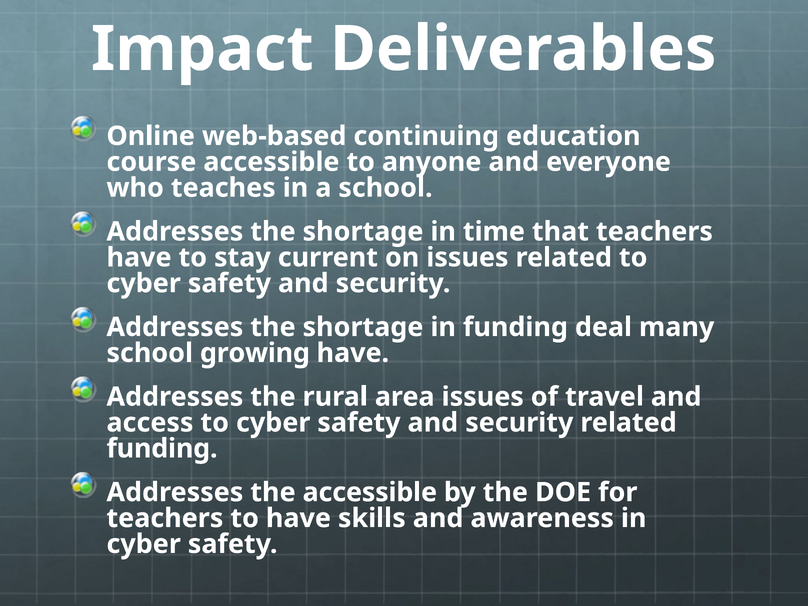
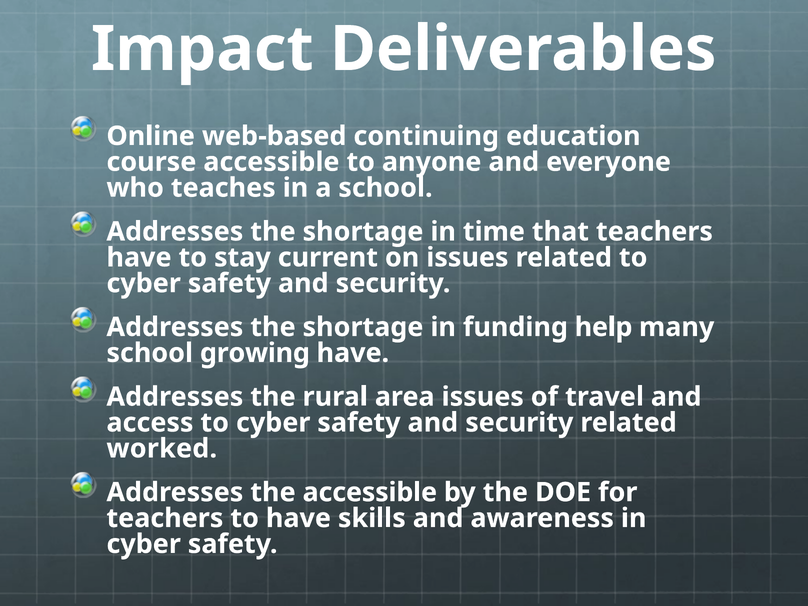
deal: deal -> help (604, 327)
funding: funding -> worked (162, 449)
